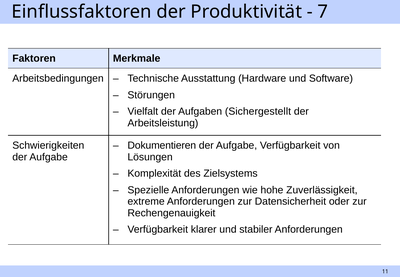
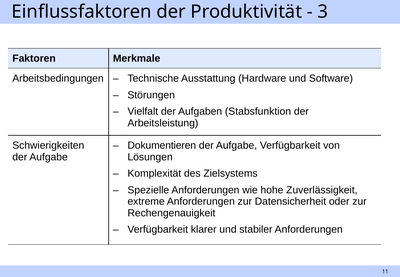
7: 7 -> 3 (323, 12)
Sichergestellt: Sichergestellt -> Stabsfunktion (258, 112)
